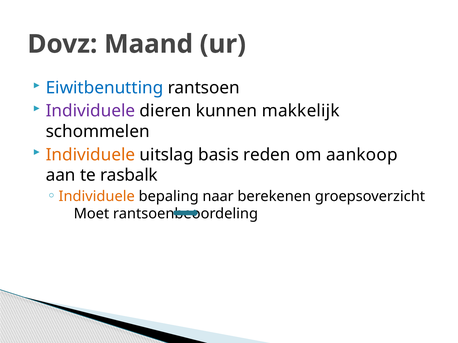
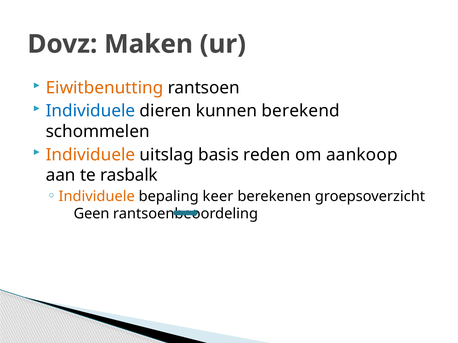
Maand: Maand -> Maken (149, 44)
Eiwitbenutting colour: blue -> orange (105, 88)
Individuele colour: purple -> blue (90, 111)
makkelijk: makkelijk -> berekend (301, 111)
naar: naar -> keer (218, 197)
Moet: Moet -> Geen (92, 214)
